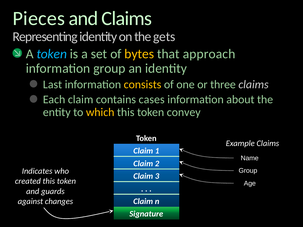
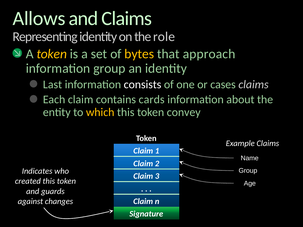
Pieces: Pieces -> Allows (39, 18)
gets: gets -> role (164, 37)
token colour: light blue -> yellow (52, 54)
consists colour: yellow -> white (143, 85)
three: three -> cases (223, 85)
cases: cases -> cards (152, 100)
